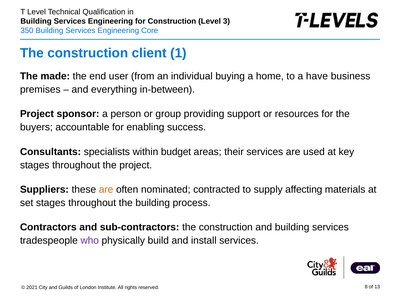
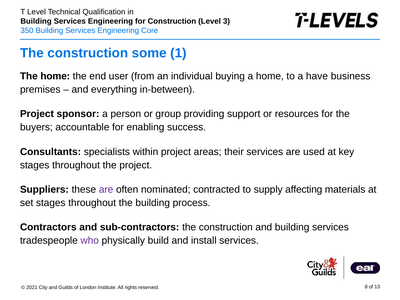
client: client -> some (149, 53)
The made: made -> home (55, 76)
within budget: budget -> project (176, 152)
are colour: orange -> purple (106, 190)
